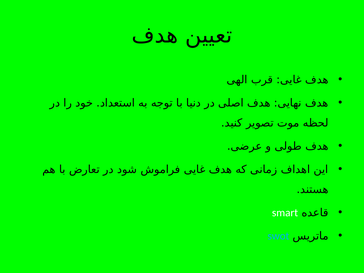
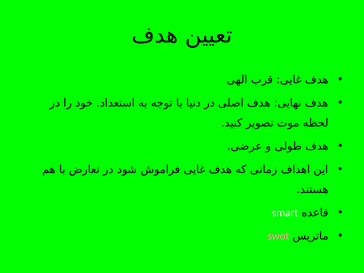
swot colour: light blue -> pink (278, 236)
